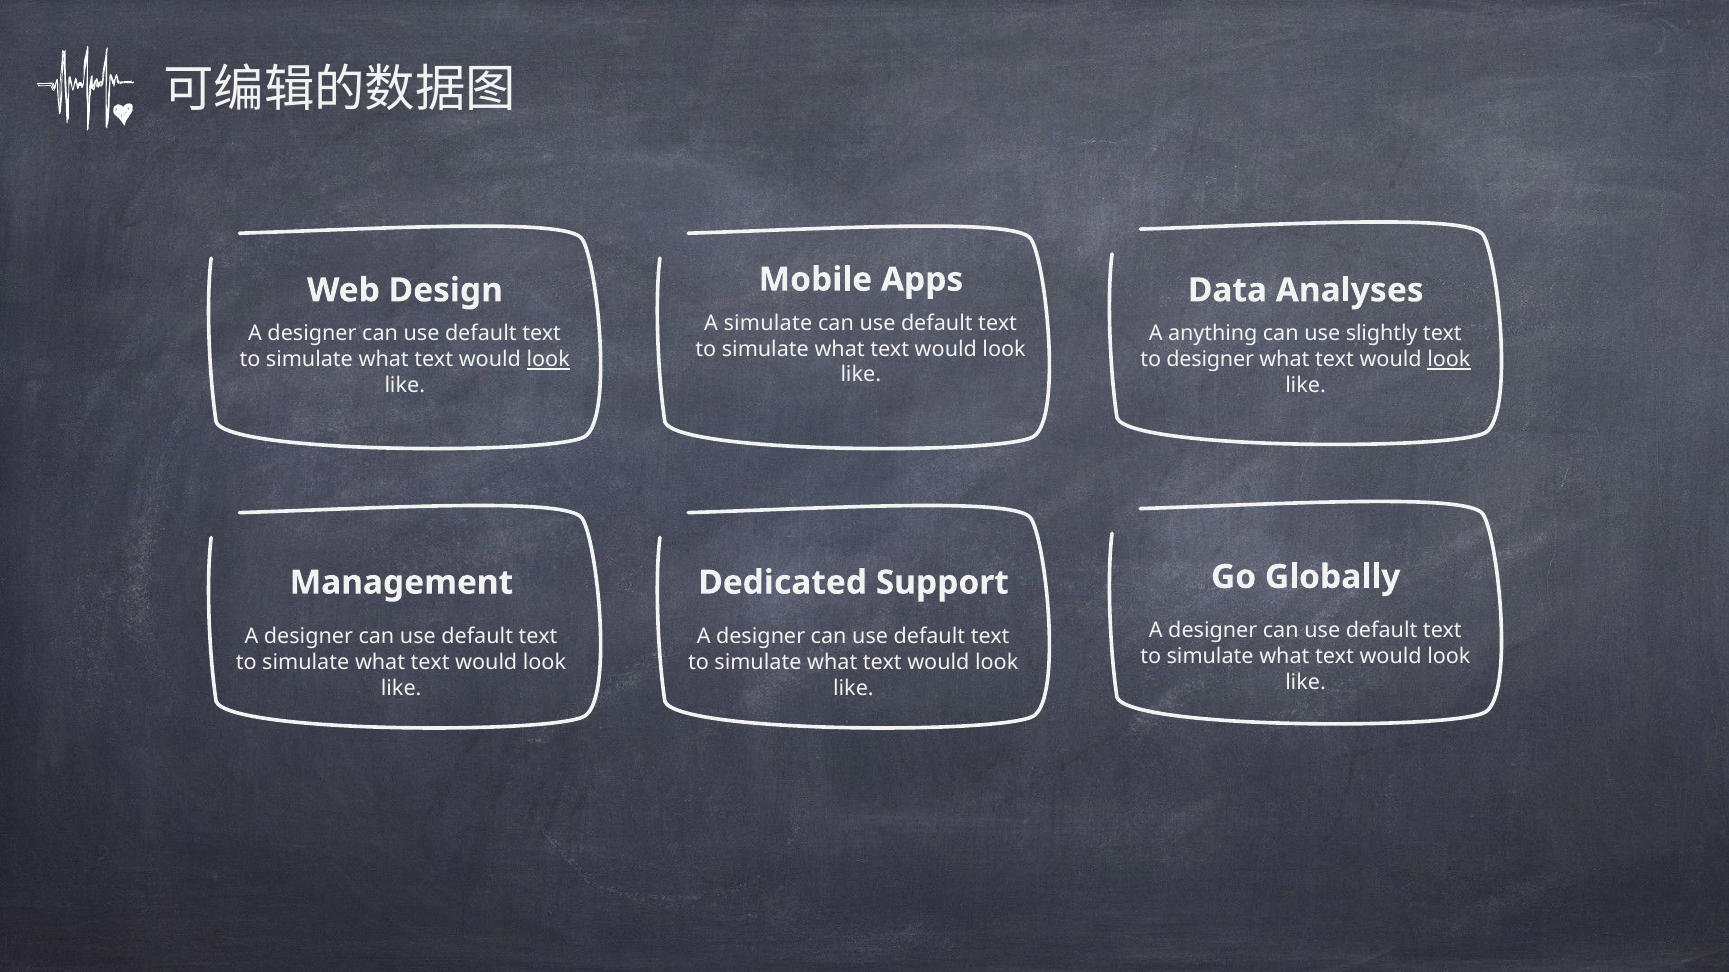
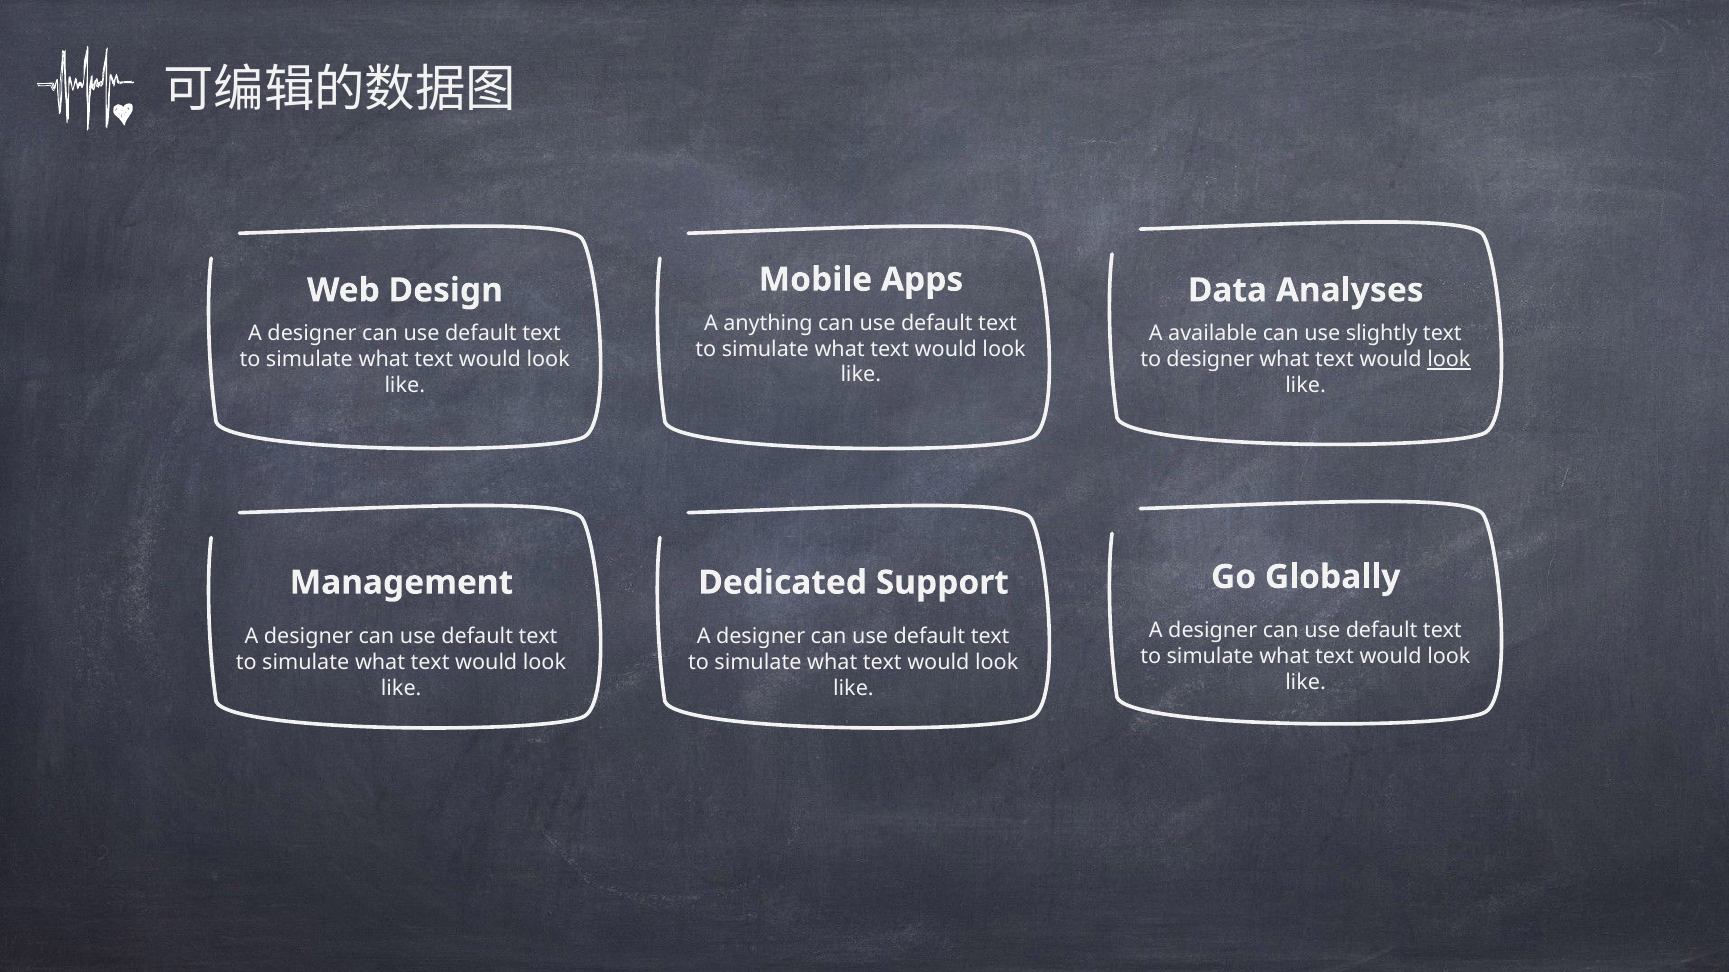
A simulate: simulate -> anything (768, 323)
anything: anything -> available (1213, 334)
look underline: present -> none (548, 360)
